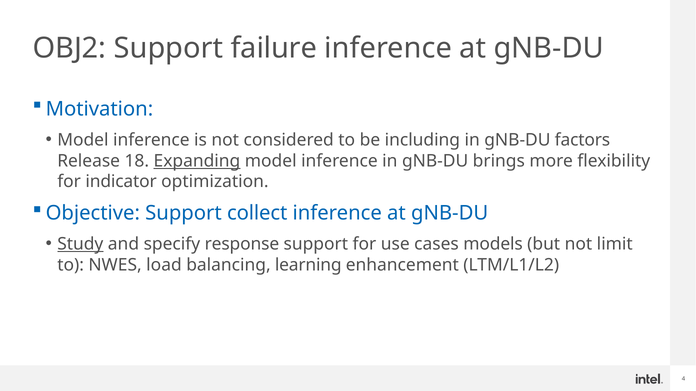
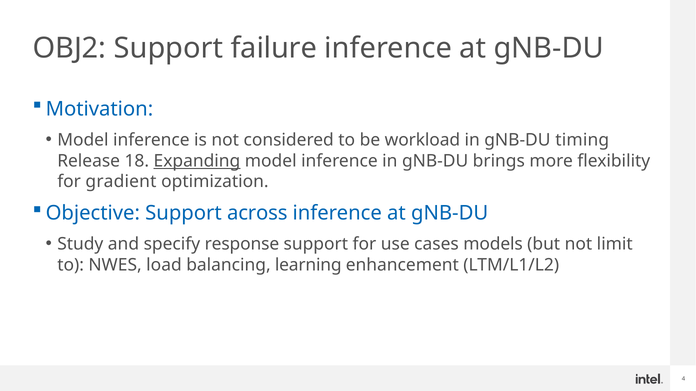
including: including -> workload (422, 140)
factors: factors -> timing (582, 140)
indicator: indicator -> gradient (121, 182)
collect: collect -> across (257, 213)
Study underline: present -> none (80, 245)
